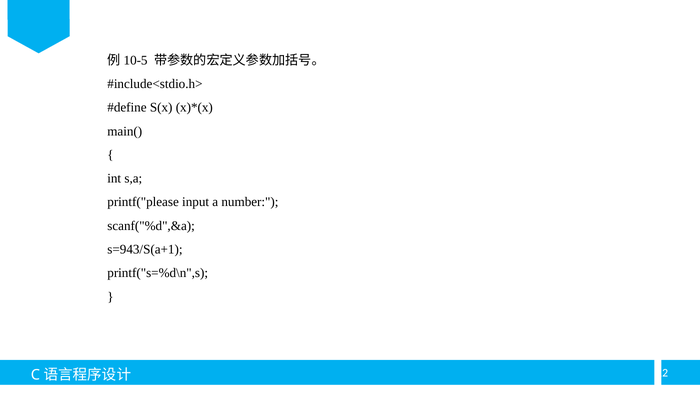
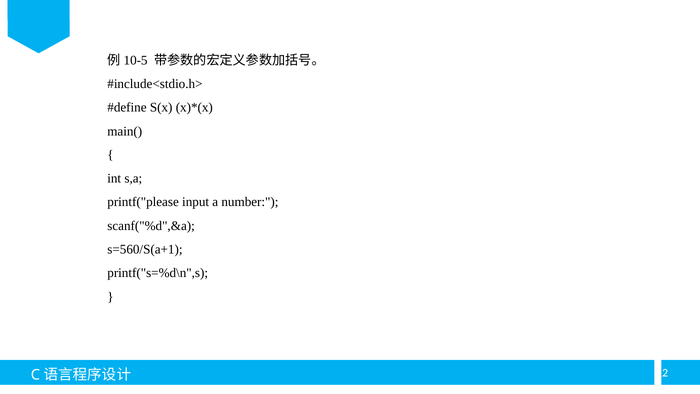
s=943/S(a+1: s=943/S(a+1 -> s=560/S(a+1 (145, 249)
